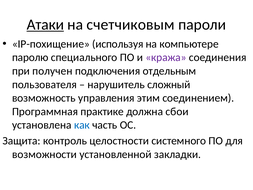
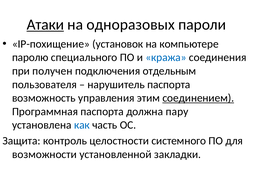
счетчиковым: счетчиковым -> одноразовых (131, 24)
используя: используя -> установок (118, 44)
кража colour: purple -> blue (166, 57)
нарушитель сложный: сложный -> паспорта (169, 84)
соединением underline: none -> present (198, 98)
Программная практике: практике -> паспорта (102, 111)
сбои: сбои -> пару (177, 111)
